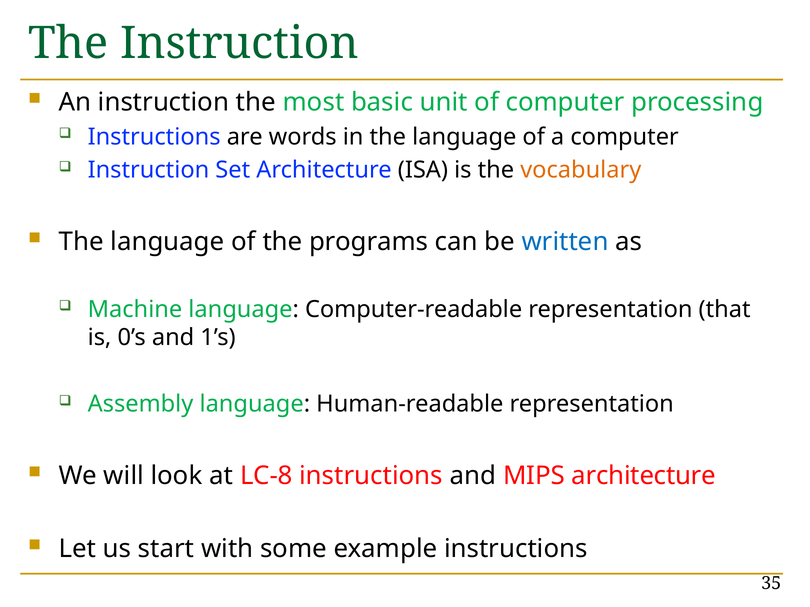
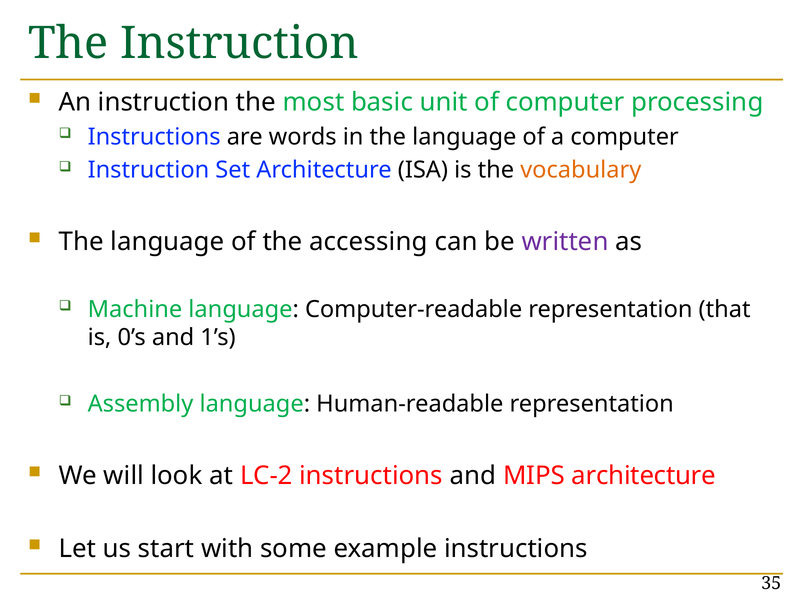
programs: programs -> accessing (368, 242)
written colour: blue -> purple (565, 242)
LC-8: LC-8 -> LC-2 (266, 476)
